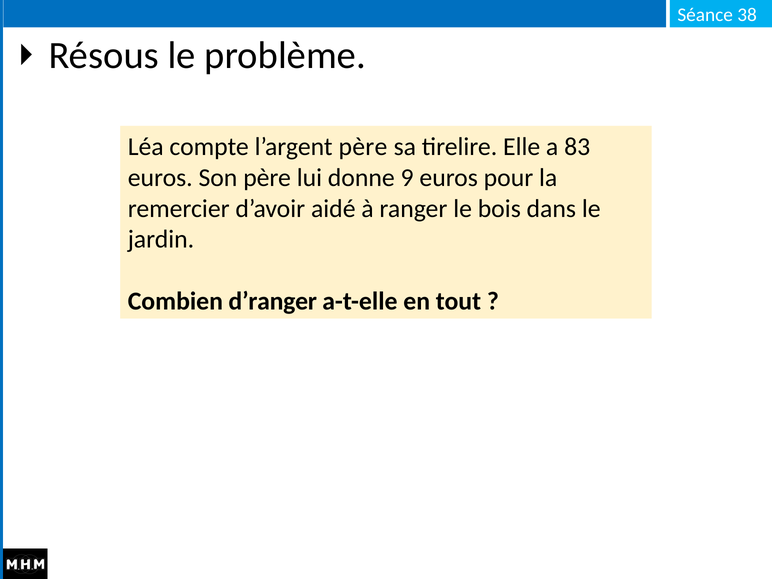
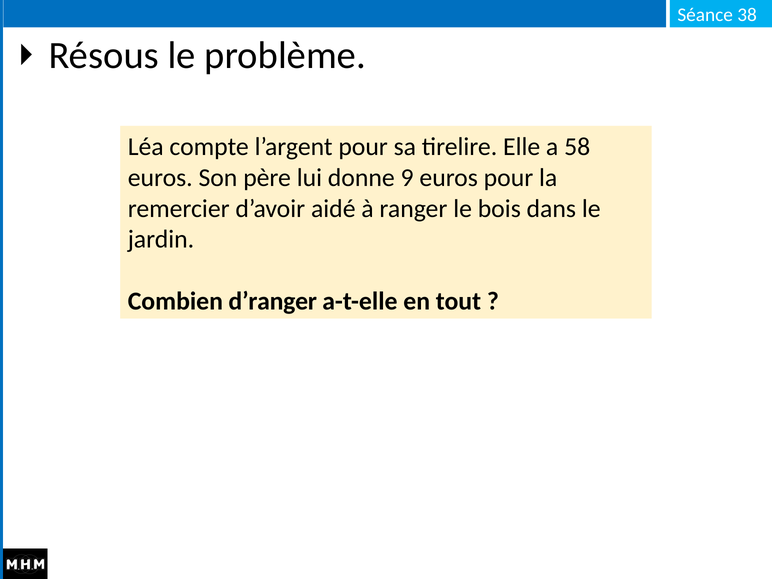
l’argent père: père -> pour (363, 147)
83: 83 -> 58 (577, 147)
